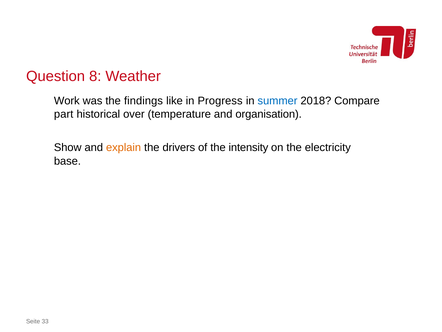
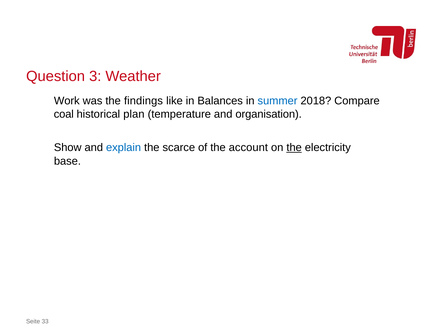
8: 8 -> 3 (95, 76)
Progress: Progress -> Balances (220, 101)
part: part -> coal (64, 114)
over: over -> plan (134, 114)
explain colour: orange -> blue (124, 147)
drivers: drivers -> scarce (179, 147)
intensity: intensity -> account (248, 147)
the underline: none -> present (294, 147)
